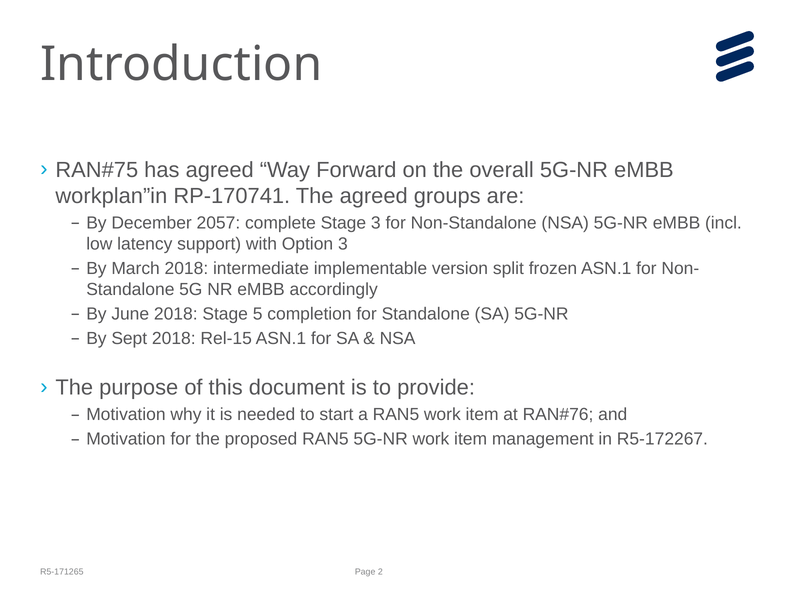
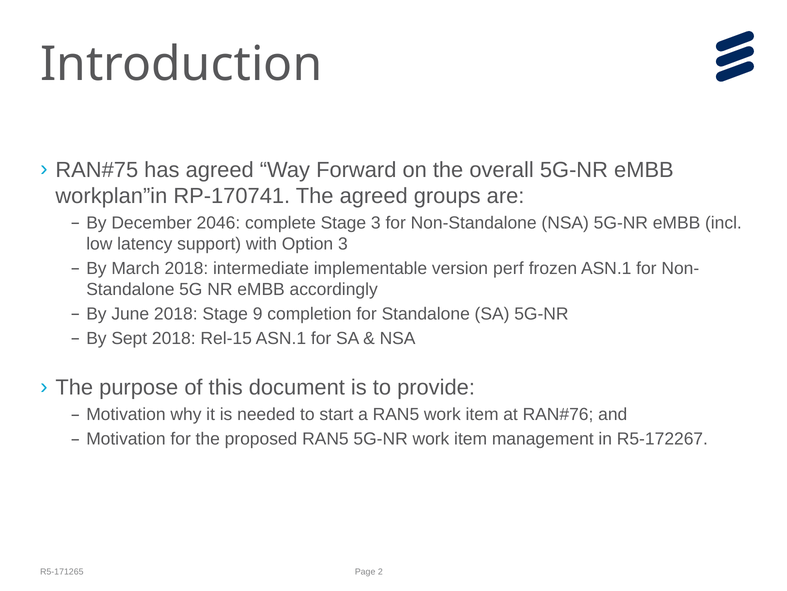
2057: 2057 -> 2046 (218, 223)
split: split -> perf (508, 268)
5: 5 -> 9 (258, 314)
